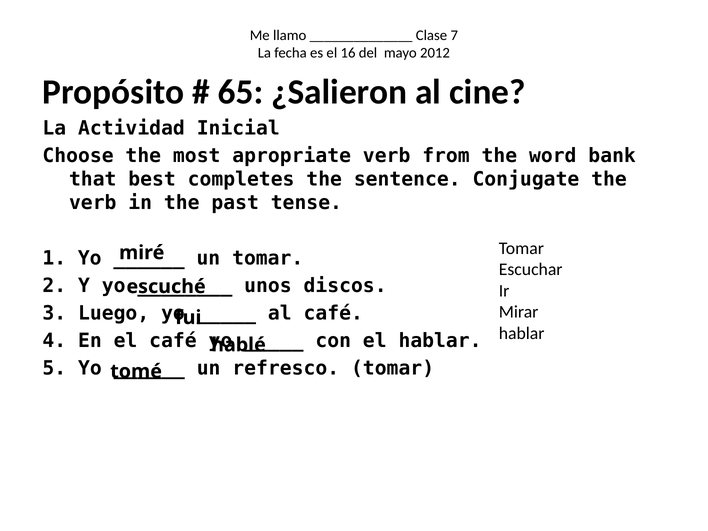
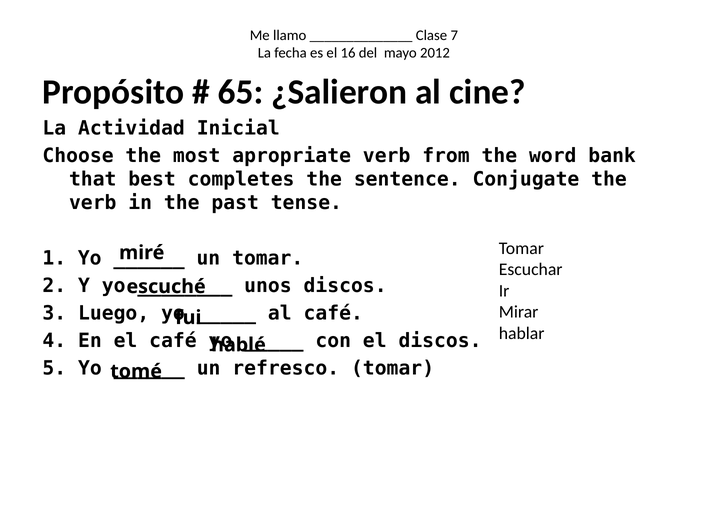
el hablar: hablar -> discos (440, 341)
